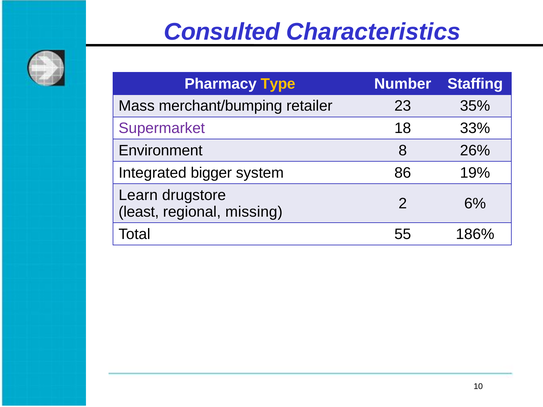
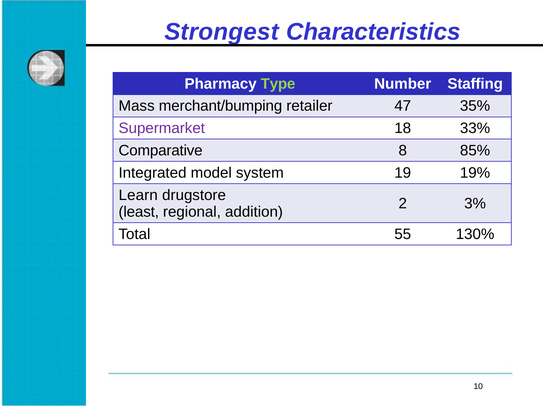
Consulted: Consulted -> Strongest (222, 32)
Type colour: yellow -> light green (278, 84)
23: 23 -> 47 (403, 106)
Environment: Environment -> Comparative (161, 151)
26%: 26% -> 85% (475, 151)
bigger: bigger -> model (211, 173)
86: 86 -> 19 (403, 173)
6%: 6% -> 3% (475, 204)
missing: missing -> addition (254, 212)
186%: 186% -> 130% (475, 234)
